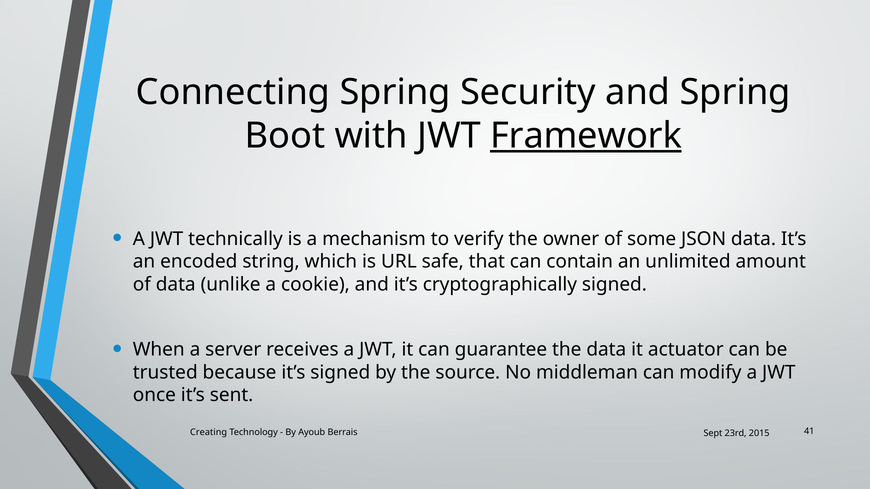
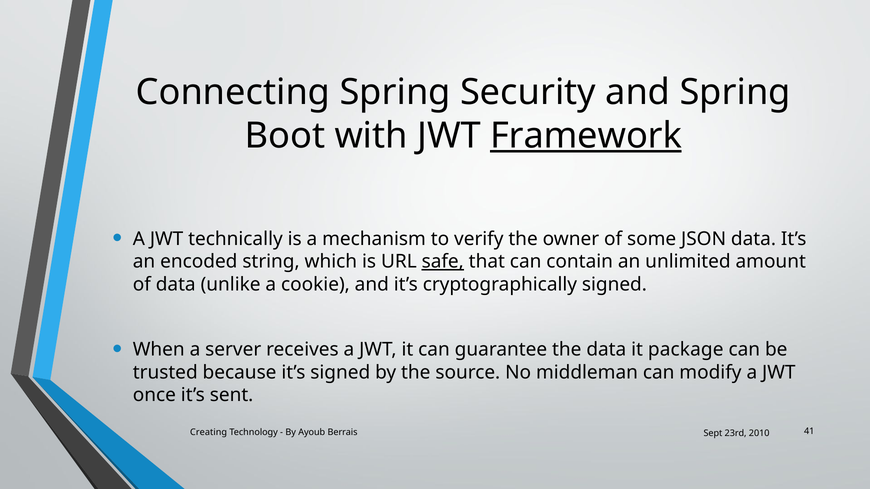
safe underline: none -> present (443, 262)
actuator: actuator -> package (686, 350)
2015: 2015 -> 2010 (759, 433)
